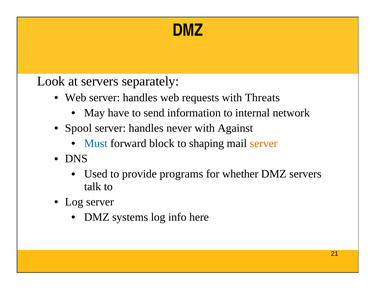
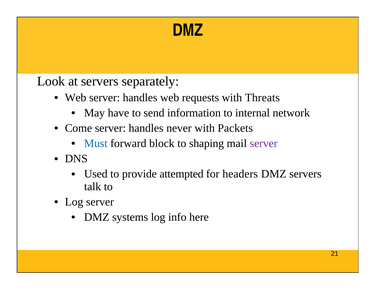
Spool: Spool -> Come (78, 128)
Against: Against -> Packets (235, 128)
server colour: orange -> purple (264, 144)
programs: programs -> attempted (182, 174)
whether: whether -> headers (240, 174)
